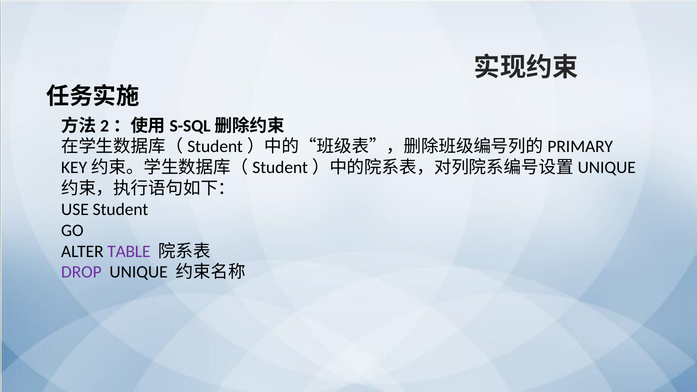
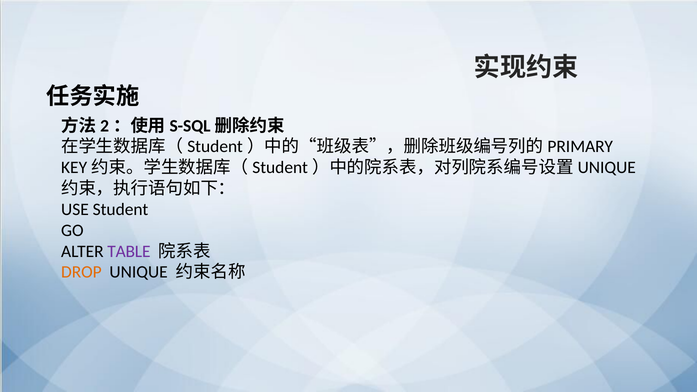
DROP colour: purple -> orange (81, 272)
